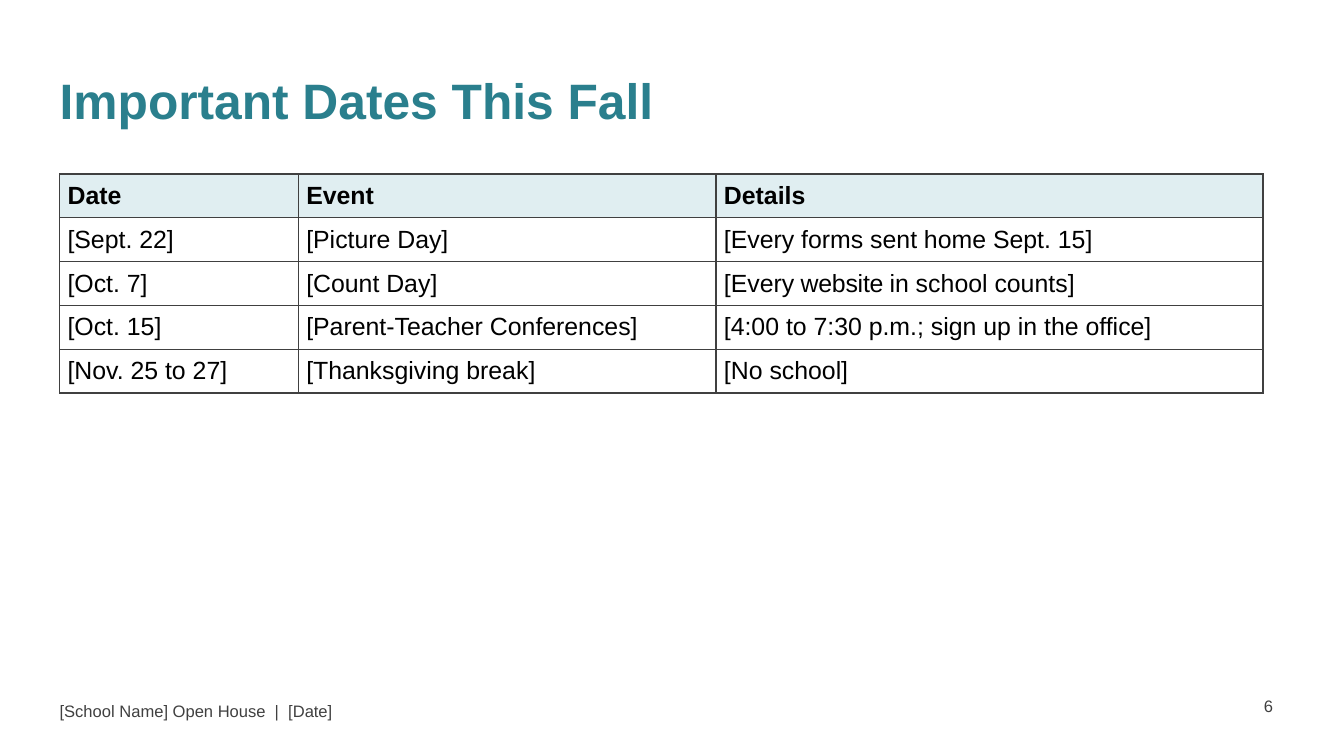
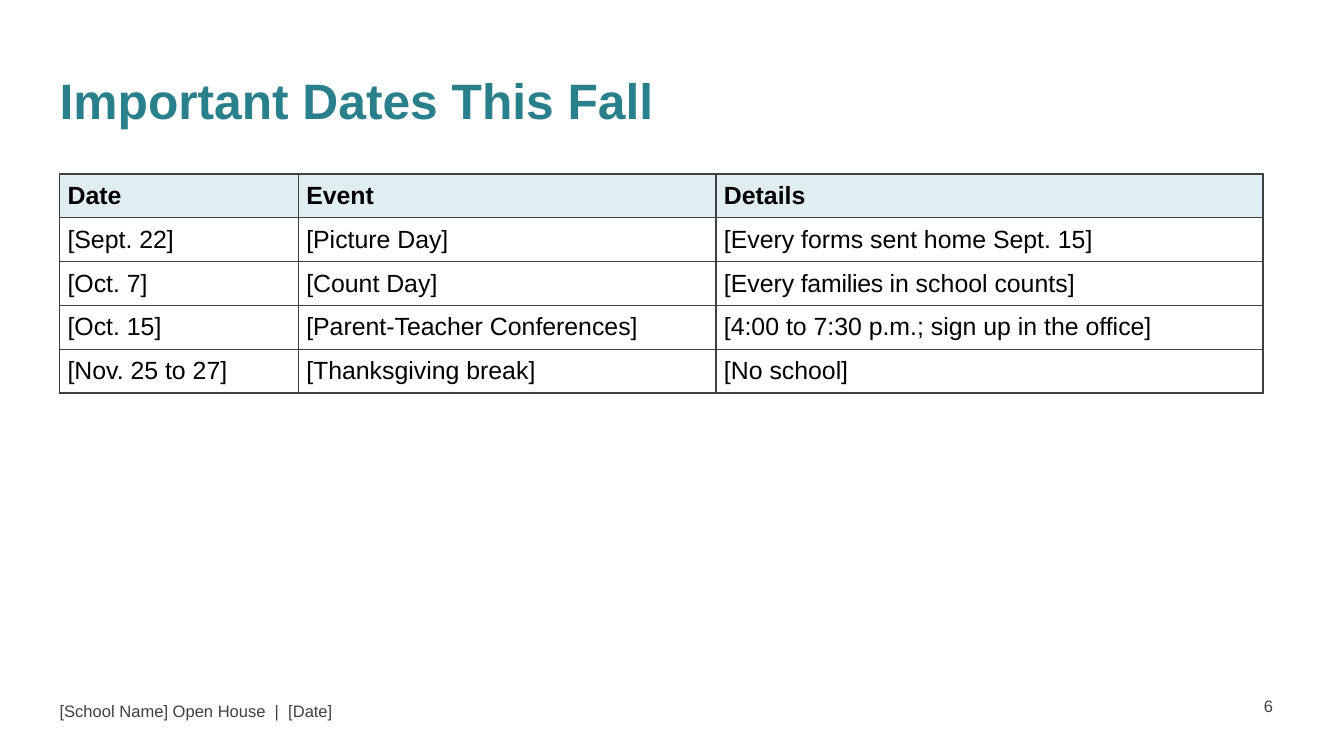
website: website -> families (842, 284)
